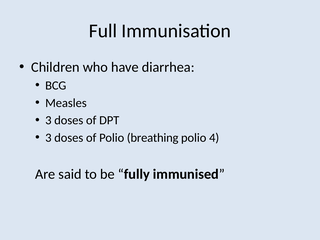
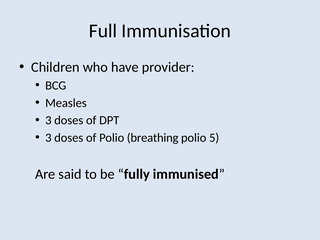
diarrhea: diarrhea -> provider (168, 67)
4: 4 -> 5 (214, 138)
